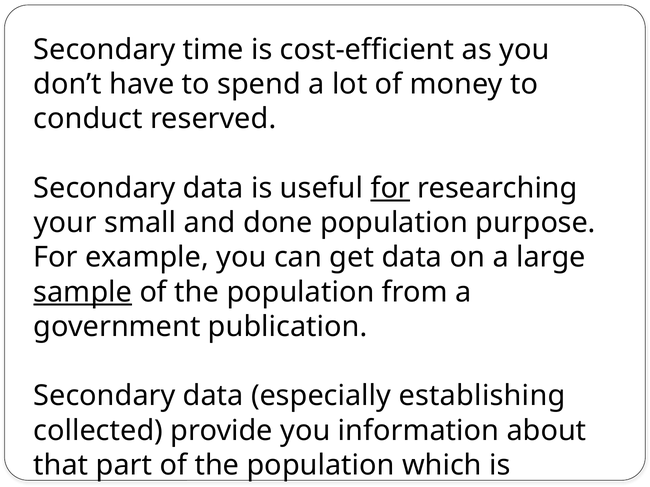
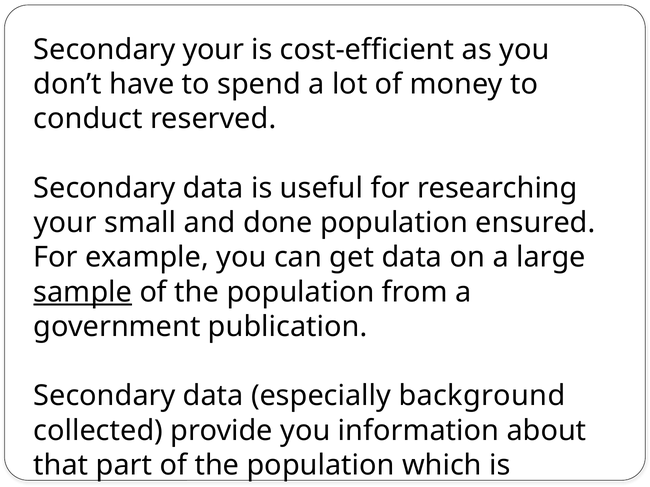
Secondary time: time -> your (213, 50)
for underline: present -> none (390, 188)
purpose: purpose -> ensured (536, 223)
establishing: establishing -> background (482, 396)
